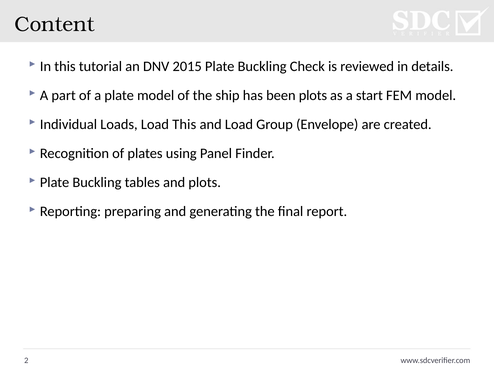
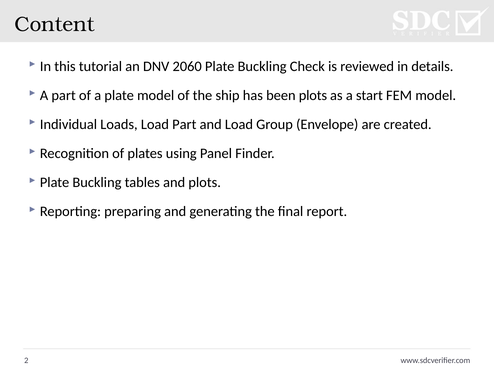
2015: 2015 -> 2060 (187, 66)
Load This: This -> Part (184, 124)
